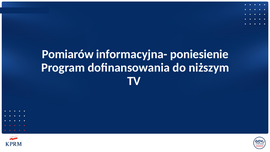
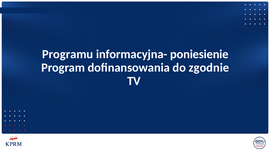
Pomiarów: Pomiarów -> Programu (68, 54)
niższym: niższym -> zgodnie (209, 68)
